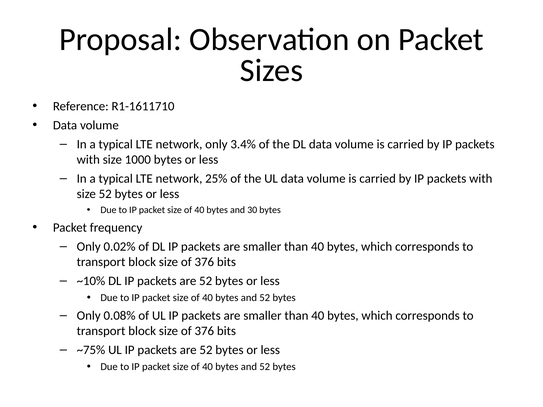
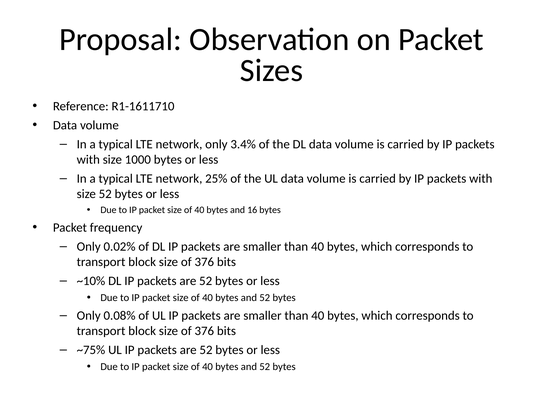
30: 30 -> 16 (252, 210)
